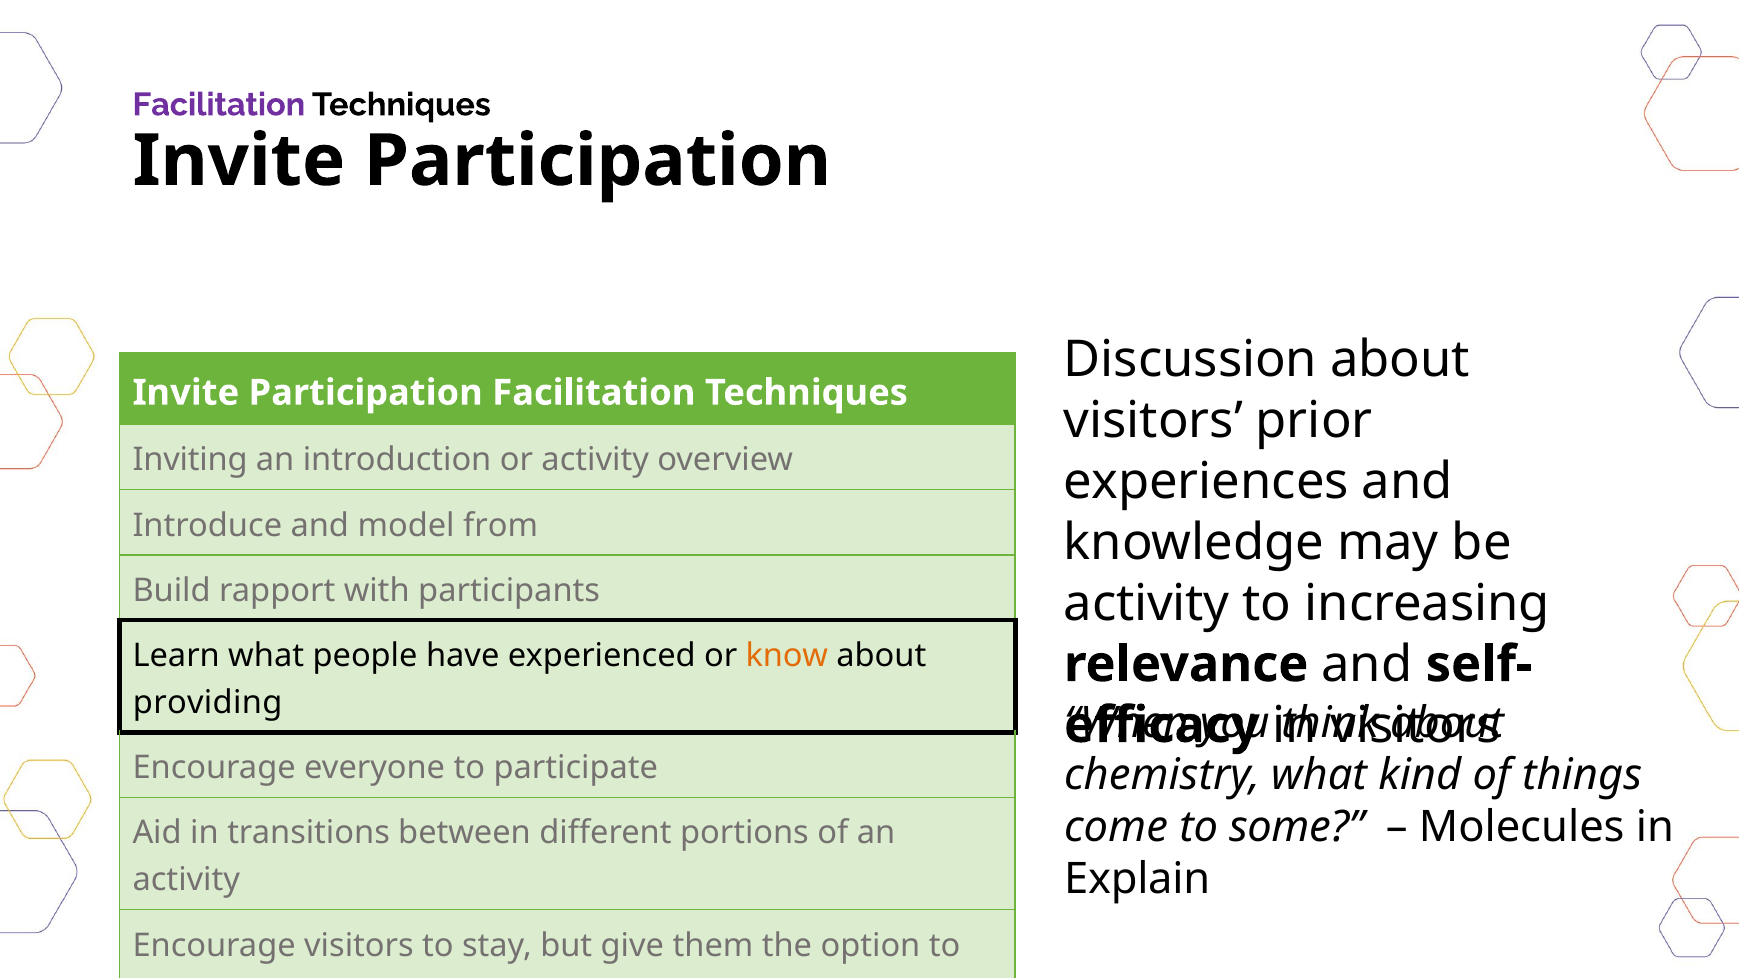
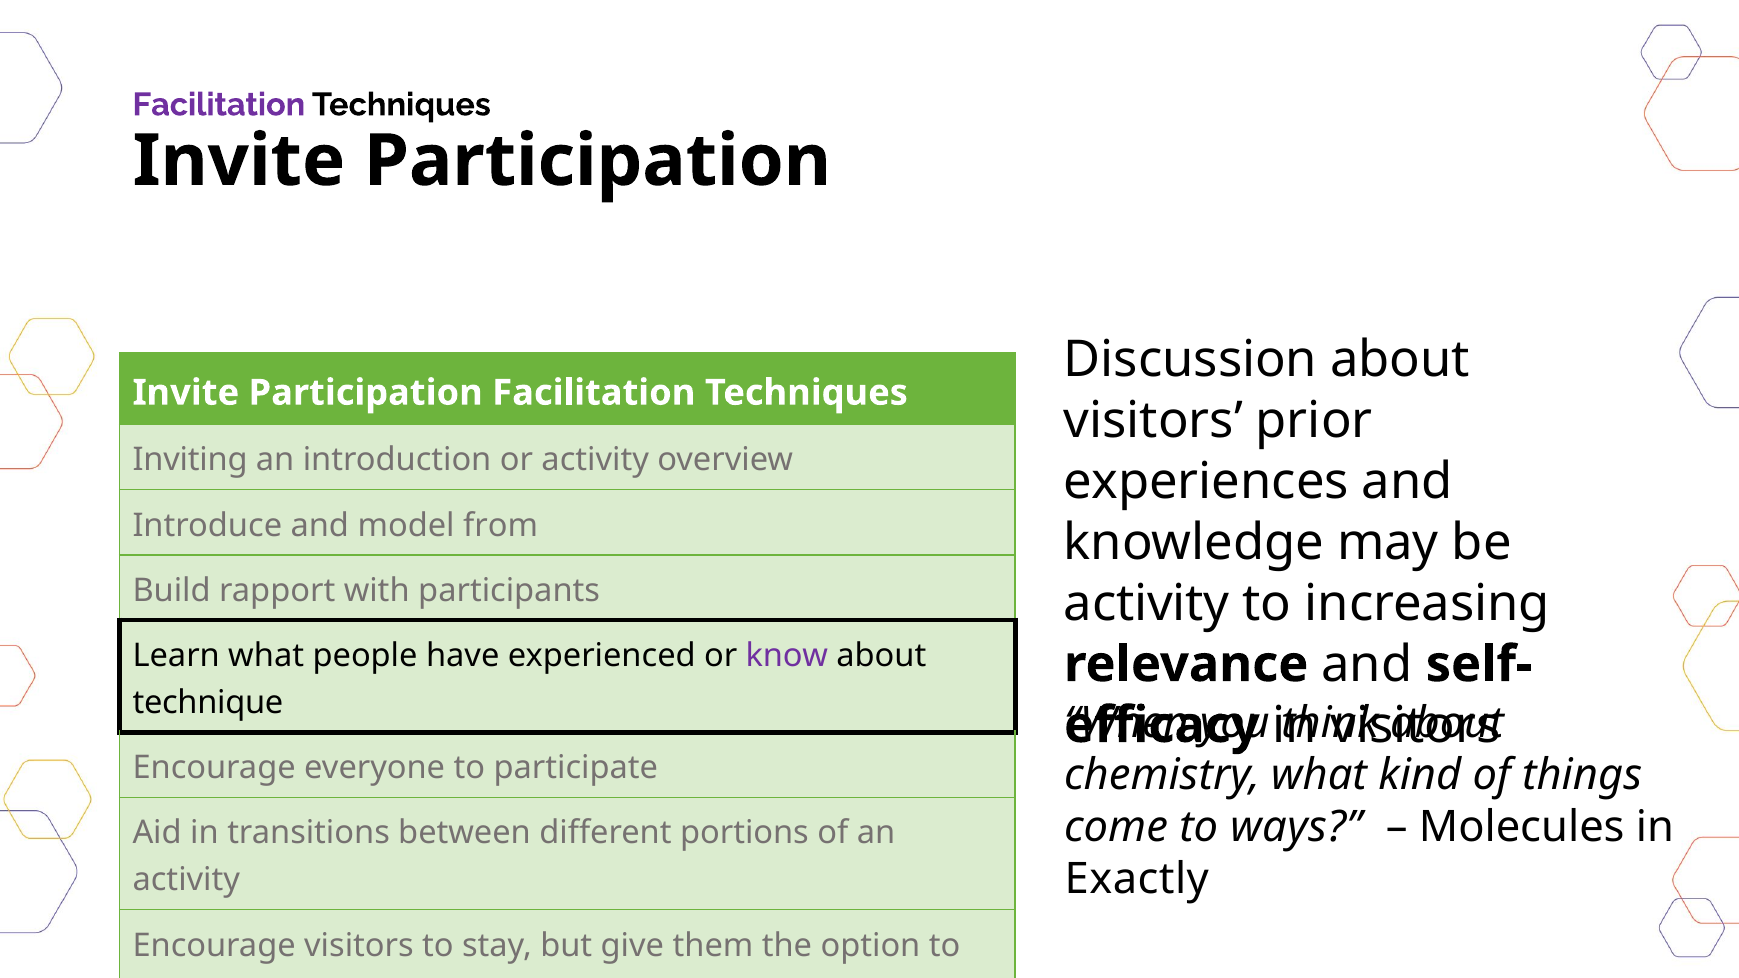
know colour: orange -> purple (787, 656)
providing: providing -> technique (208, 703)
some: some -> ways (1296, 827)
Explain: Explain -> Exactly (1137, 880)
